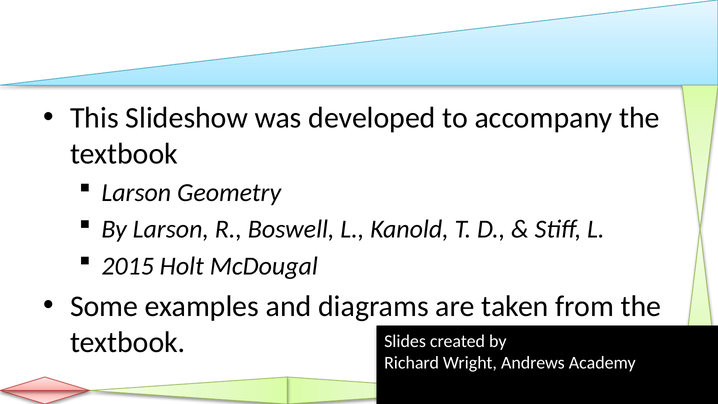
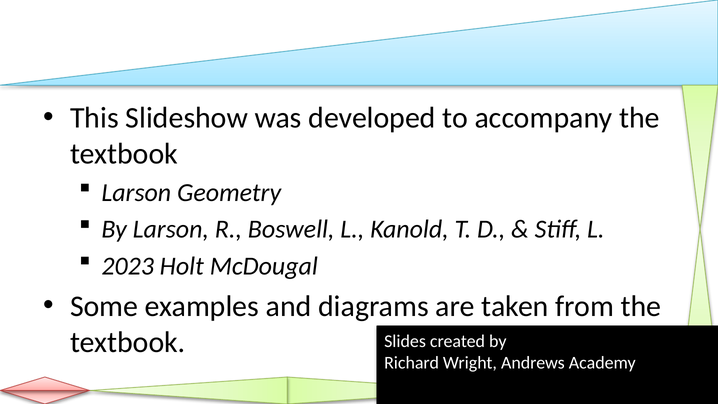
2015: 2015 -> 2023 (128, 266)
